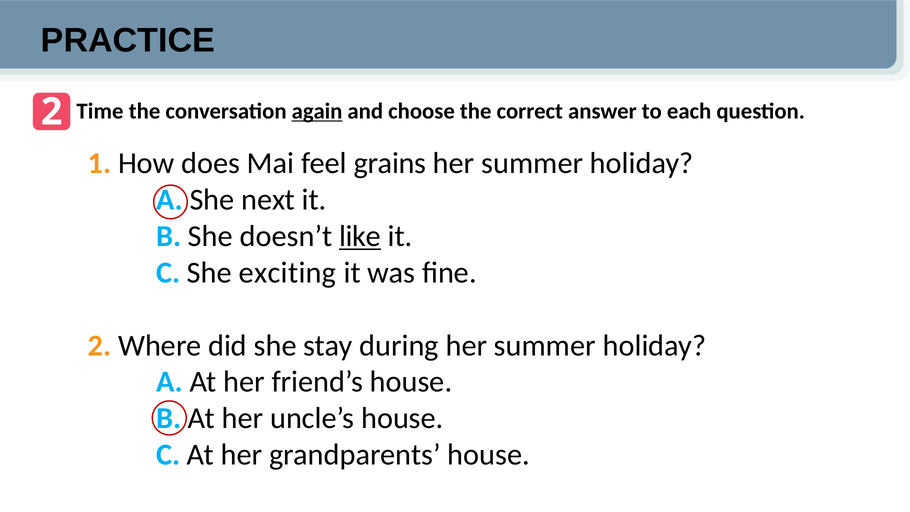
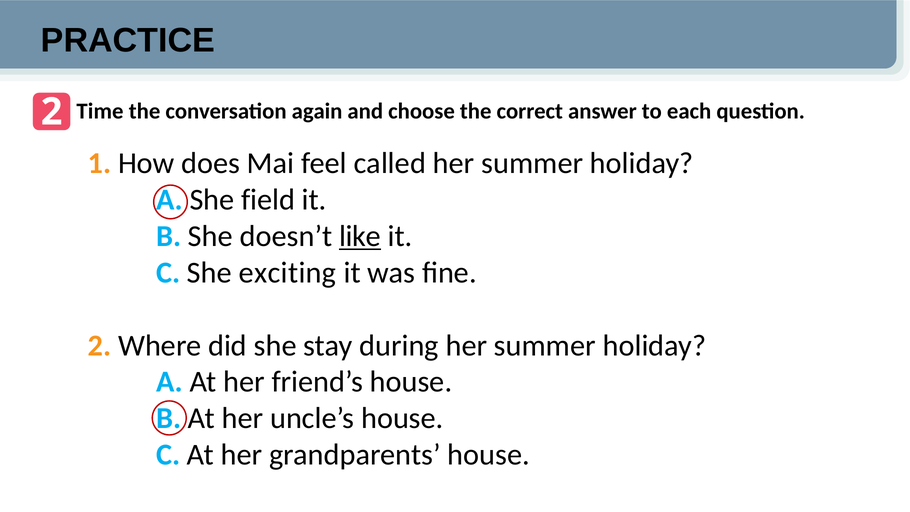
again underline: present -> none (317, 111)
grains: grains -> called (390, 163)
next: next -> field (268, 200)
